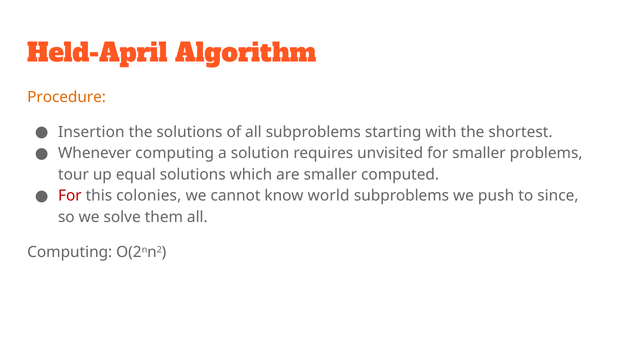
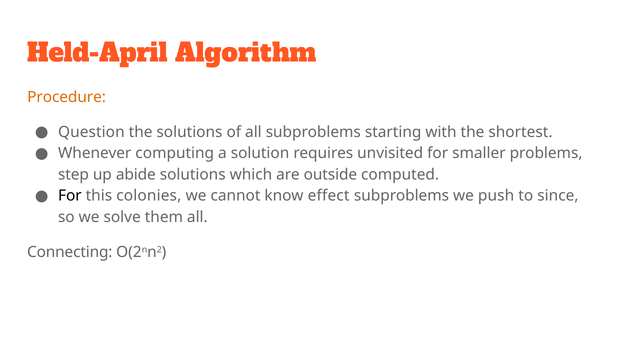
Insertion: Insertion -> Question (91, 132)
tour: tour -> step (74, 175)
equal: equal -> abide (136, 175)
are smaller: smaller -> outside (330, 175)
For colour: red -> black (70, 196)
world: world -> effect (329, 196)
Computing: Computing -> Connecting (70, 252)
